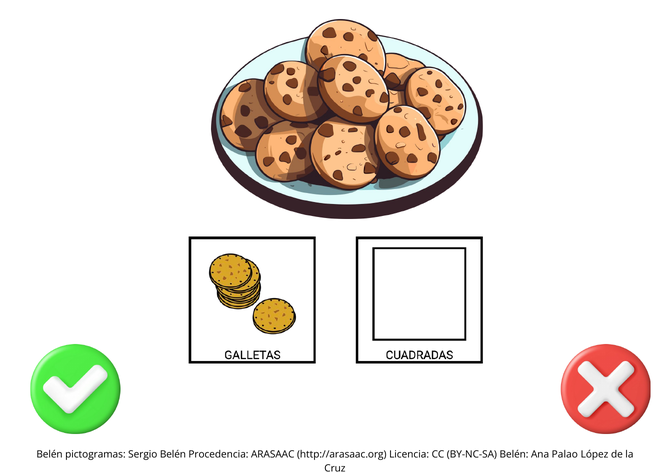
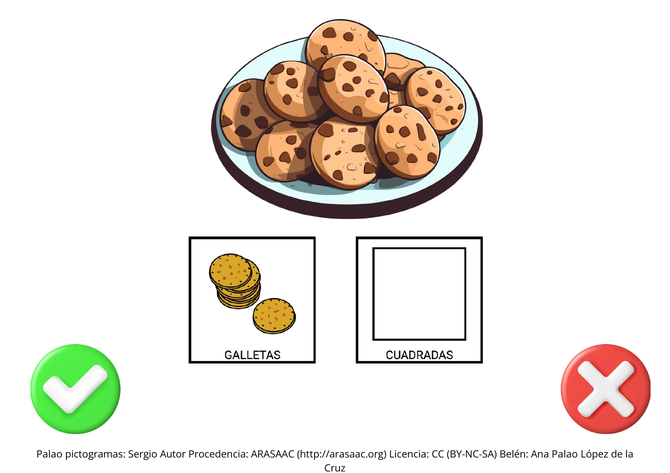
Belén: Belén -> Palao (49, 455)
Sergio Belén: Belén -> Autor (173, 455)
